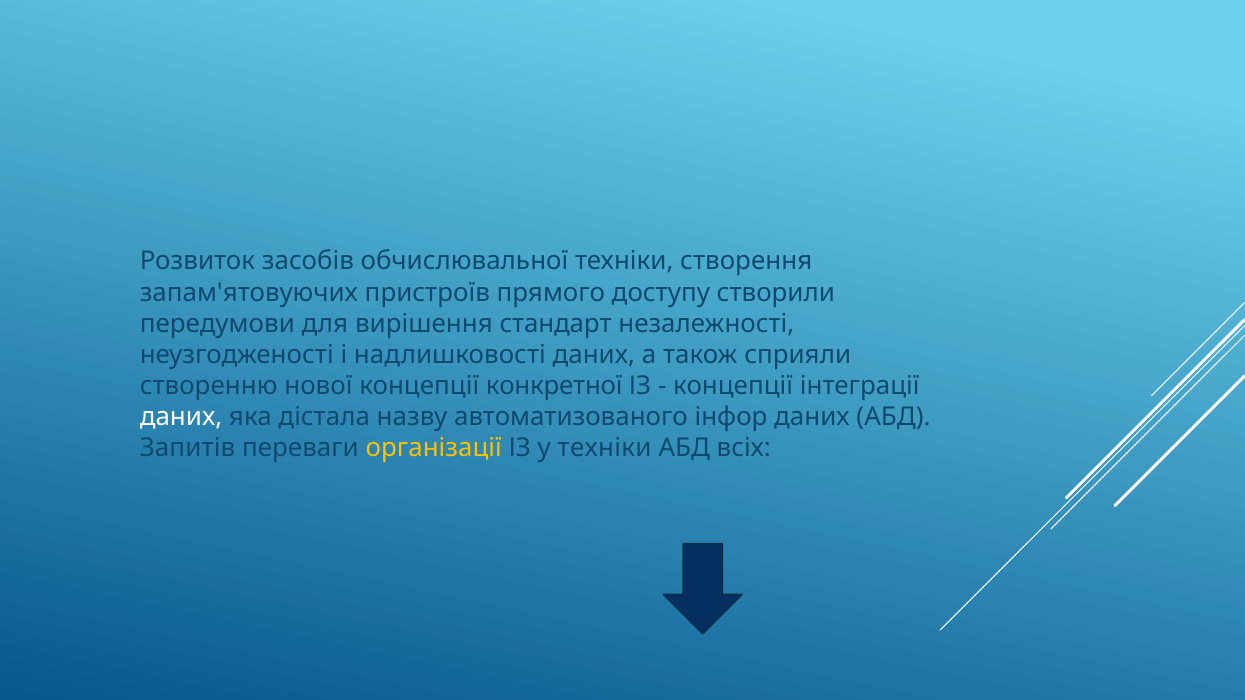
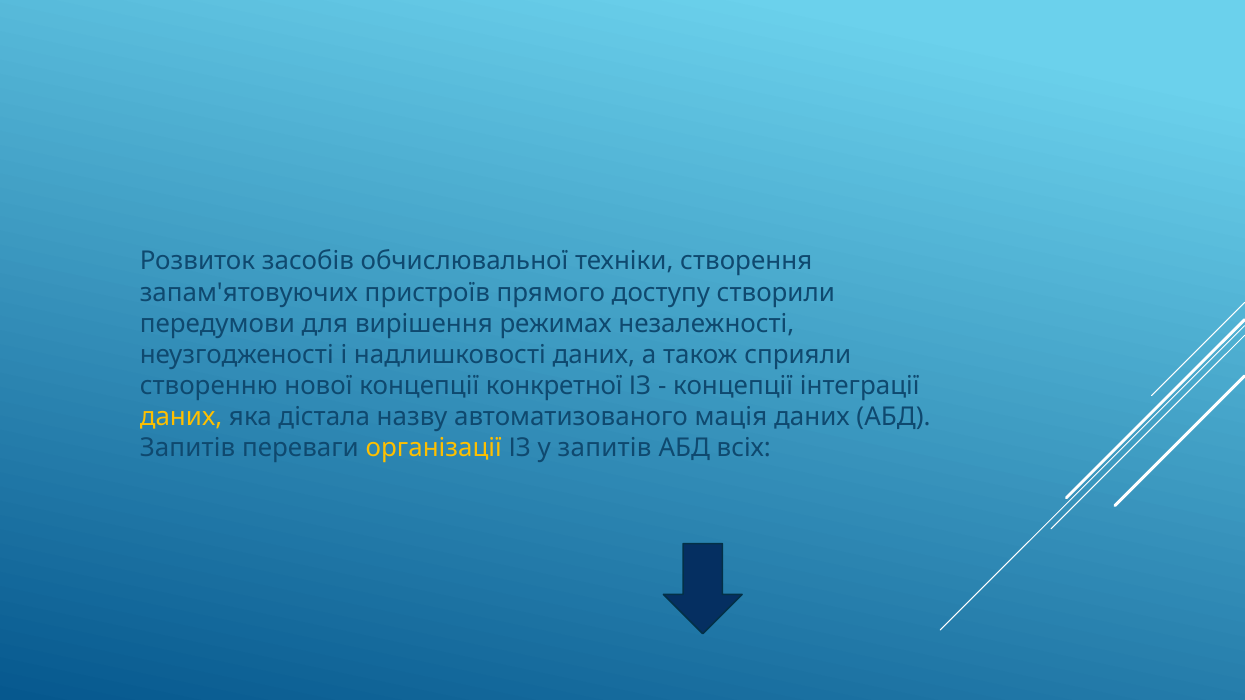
стандарт: стандарт -> режимах (556, 324)
даних colour: white -> yellow (181, 417)
інфор: інфор -> мація (731, 417)
у техніки: техніки -> запитів (605, 448)
